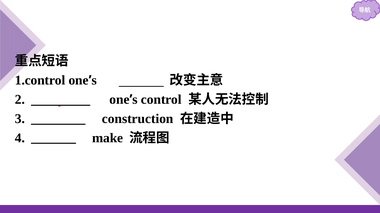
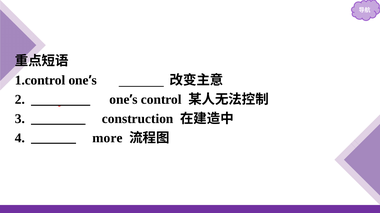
make: make -> more (107, 138)
